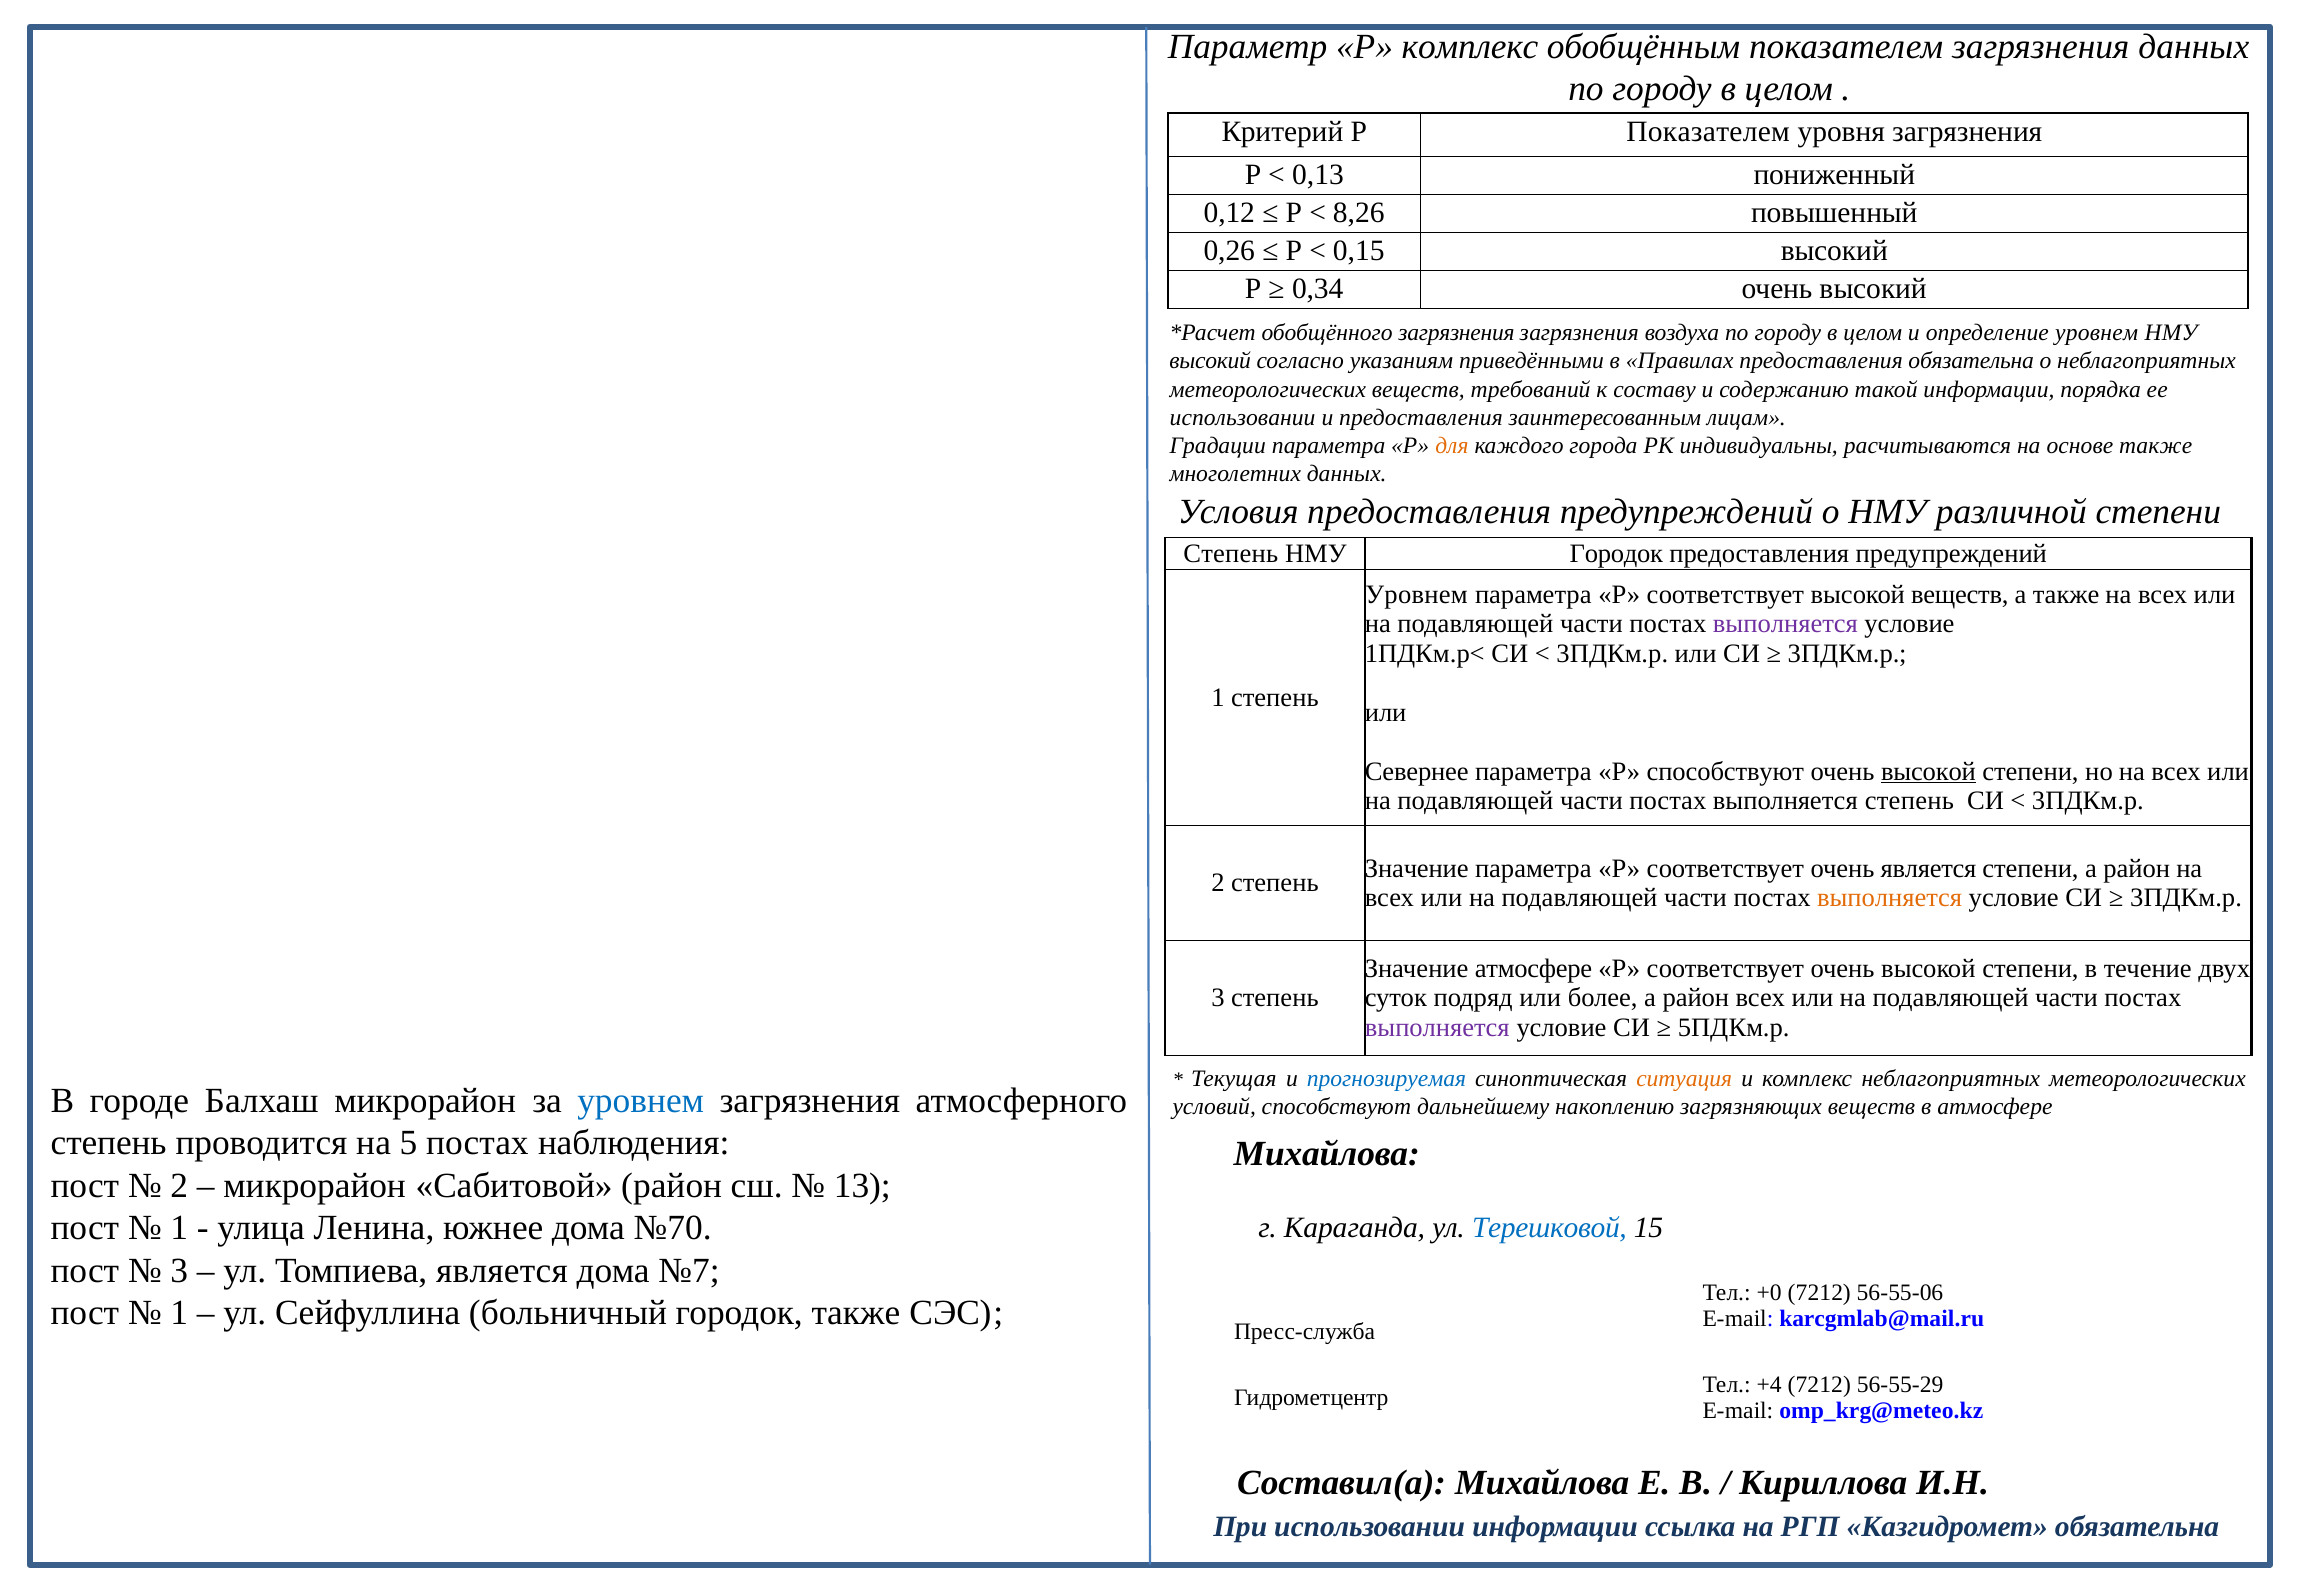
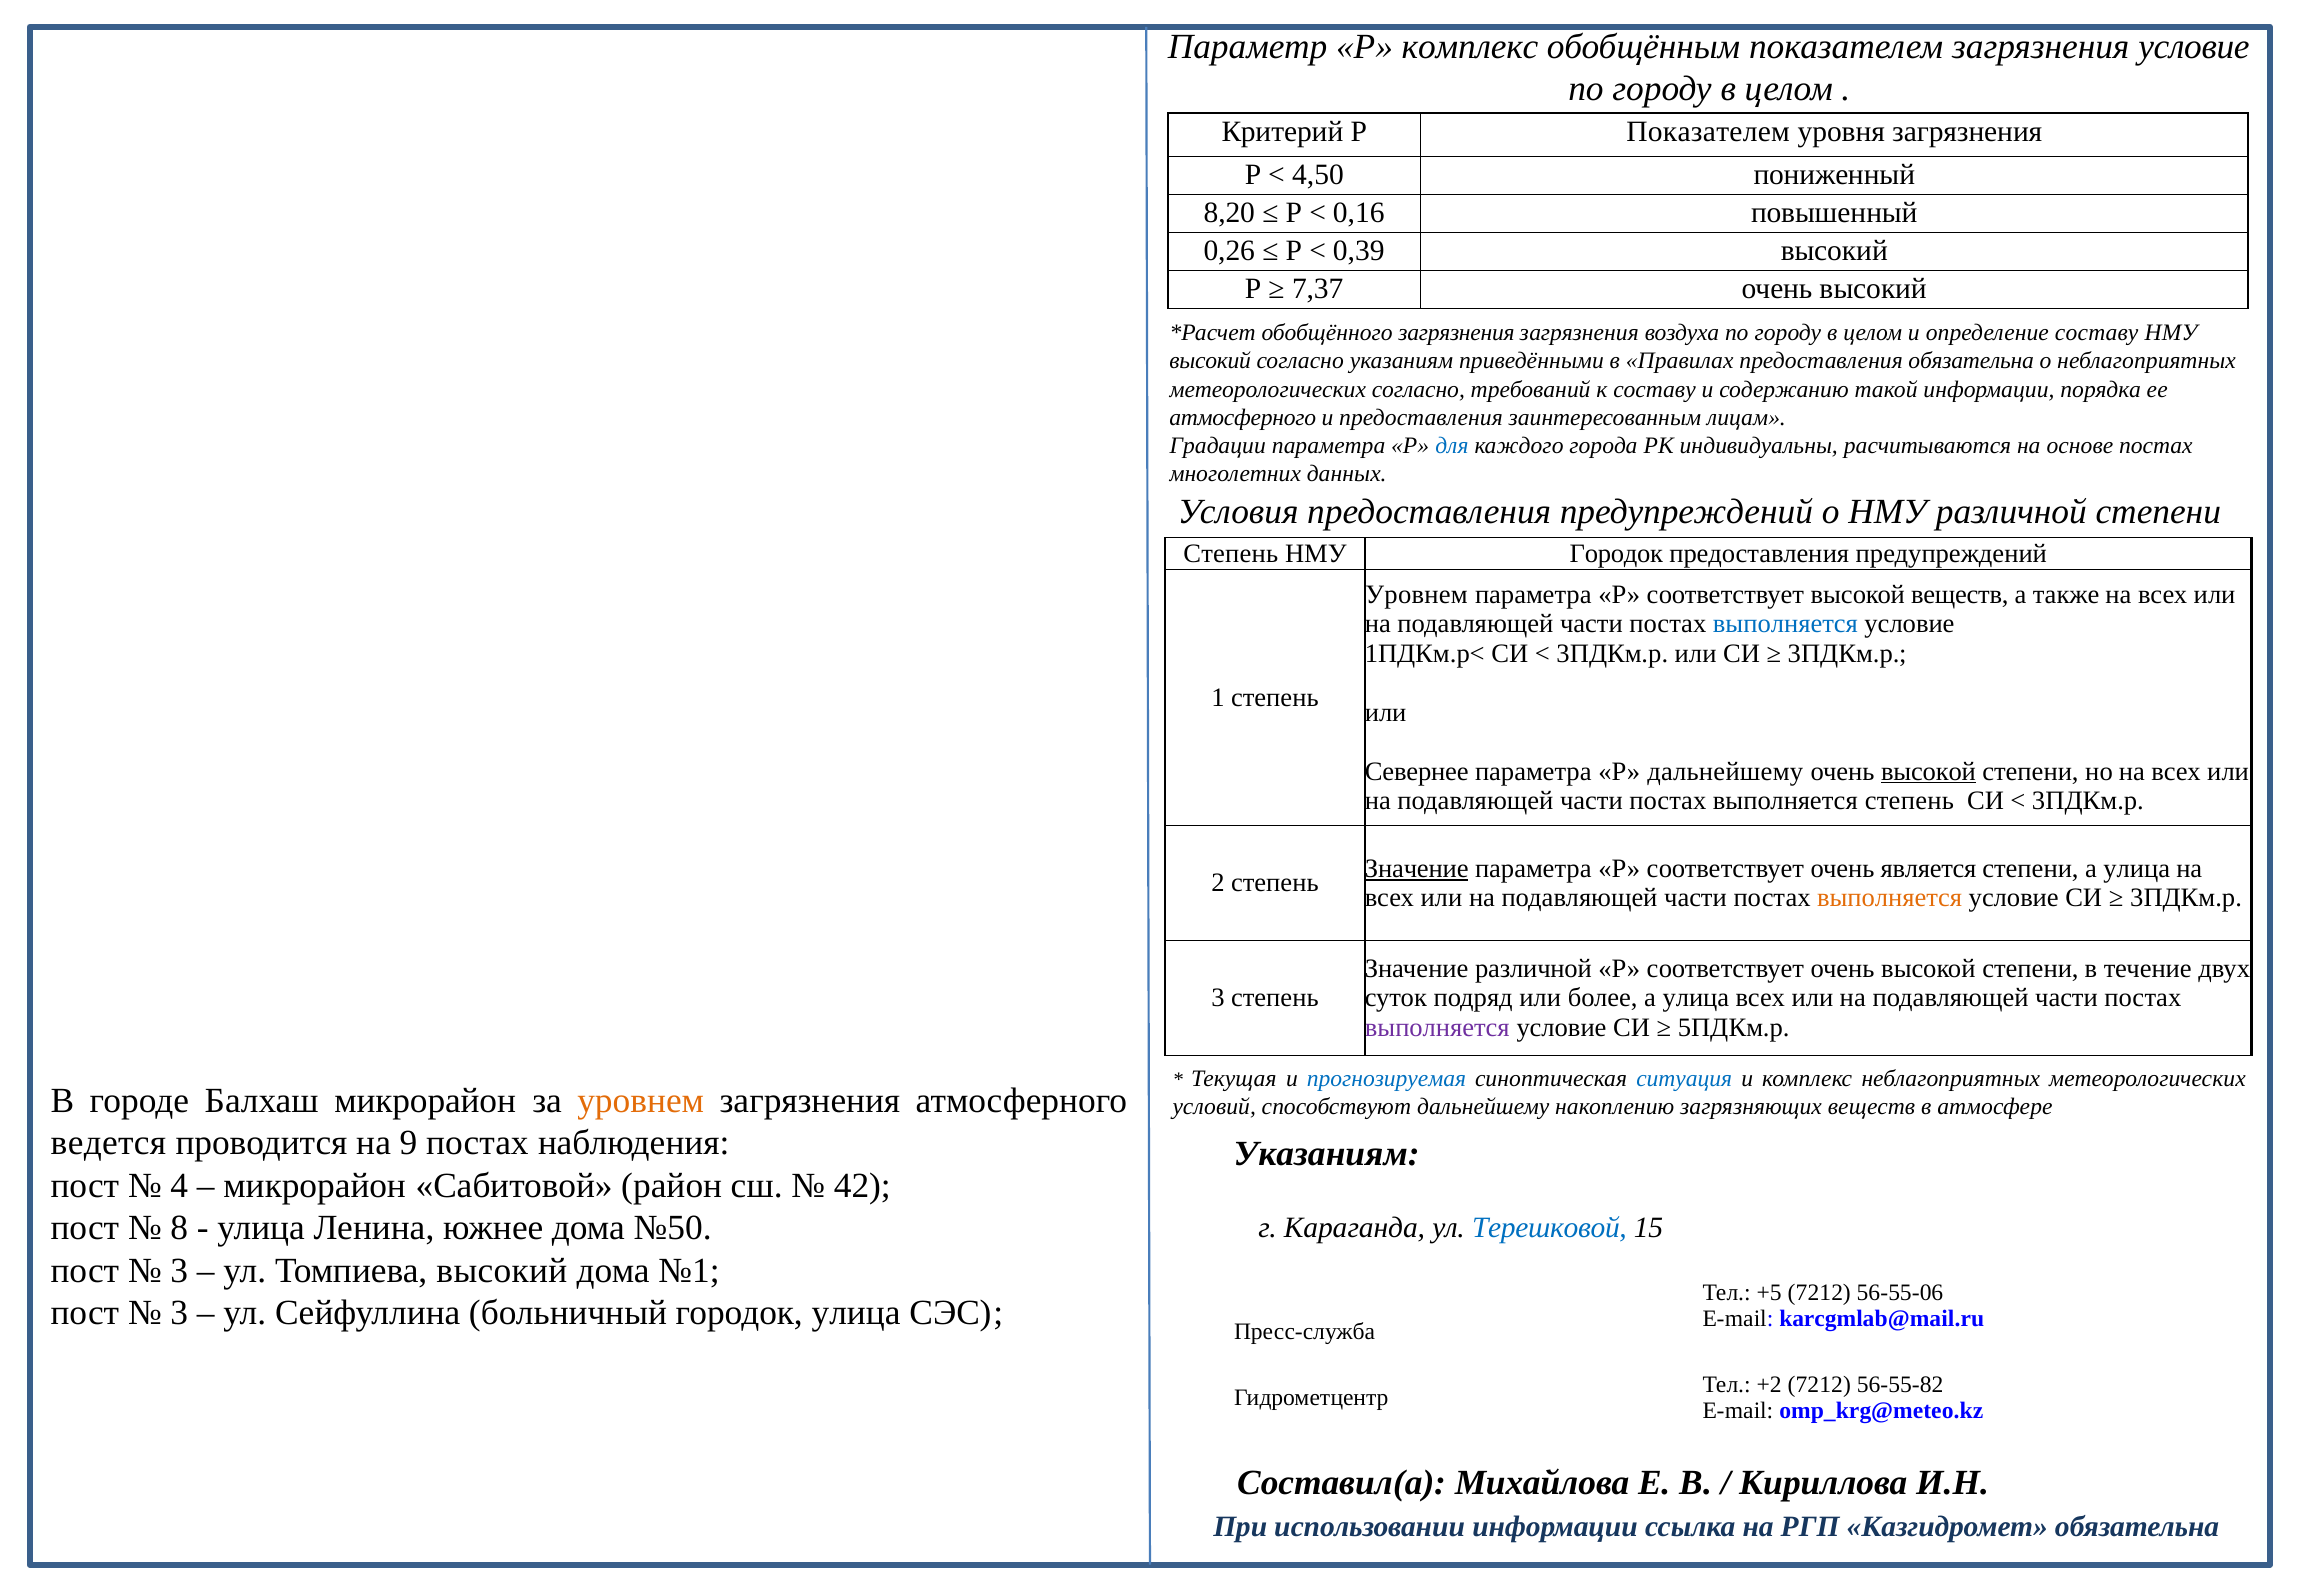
загрязнения данных: данных -> условие (2194, 47)
0,13: 0,13 -> 4,50 (1318, 175)
0,12: 0,12 -> 8,20 (1229, 213)
8,26: 8,26 -> 0,16 (1359, 213)
0,15: 0,15 -> 0,39 (1359, 251)
0,34: 0,34 -> 7,37 (1318, 289)
определение уровнем: уровнем -> составу (2097, 333)
метеорологических веществ: веществ -> согласно (1418, 389)
использовании: использовании -> атмосферного (1243, 418)
для colour: orange -> blue (1452, 446)
основе также: также -> постах (2156, 446)
выполняется colour: purple -> blue (1785, 624)
Р способствуют: способствуют -> дальнейшему (1725, 771)
Значение underline: none -> present (1417, 868)
степени а район: район -> улица (2137, 868)
Значение атмосфере: атмосфере -> различной (1533, 969)
более а район: район -> улица (1696, 998)
ситуация colour: orange -> blue (1684, 1078)
уровнем colour: blue -> orange (641, 1101)
степень: степень -> ведется (108, 1143)
5: 5 -> 9 (408, 1143)
Михайлова: Михайлова -> Указаниям (1327, 1154)
2: 2 -> 4 (179, 1186)
13: 13 -> 42 (862, 1186)
1: 1 -> 8 (179, 1228)
№70: №70 -> №50 (673, 1228)
Томпиева является: является -> высокий (502, 1271)
№7: №7 -> №1 (689, 1271)
+0: +0 -> +5 (1769, 1293)
1: 1 -> 3 (179, 1313)
городок также: также -> улица (856, 1313)
+4: +4 -> +2 (1769, 1385)
56-55-29: 56-55-29 -> 56-55-82 (1900, 1385)
